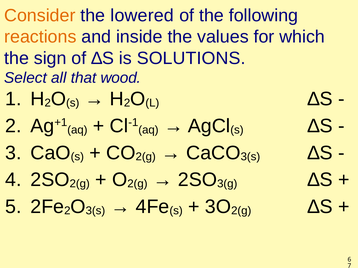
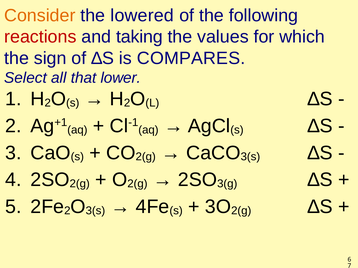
reactions colour: orange -> red (40, 37)
inside: inside -> taking (139, 37)
SOLUTIONS: SOLUTIONS -> COMPARES (191, 58)
wood: wood -> lower (121, 78)
